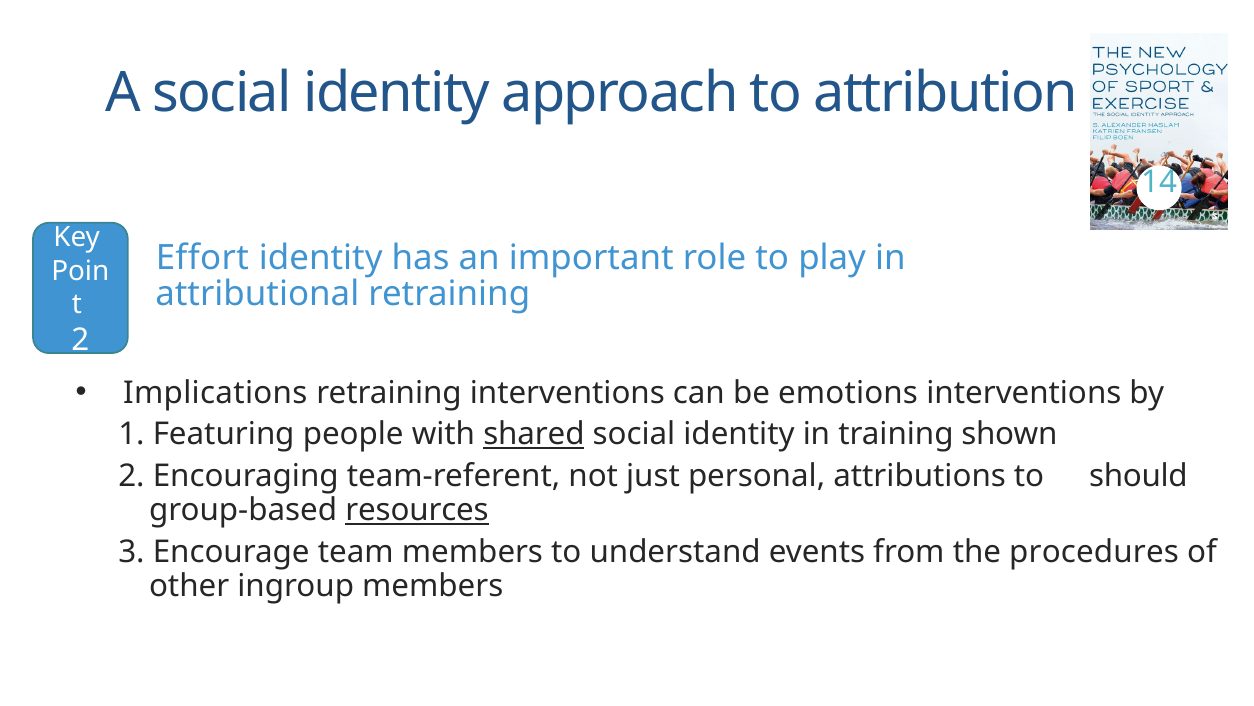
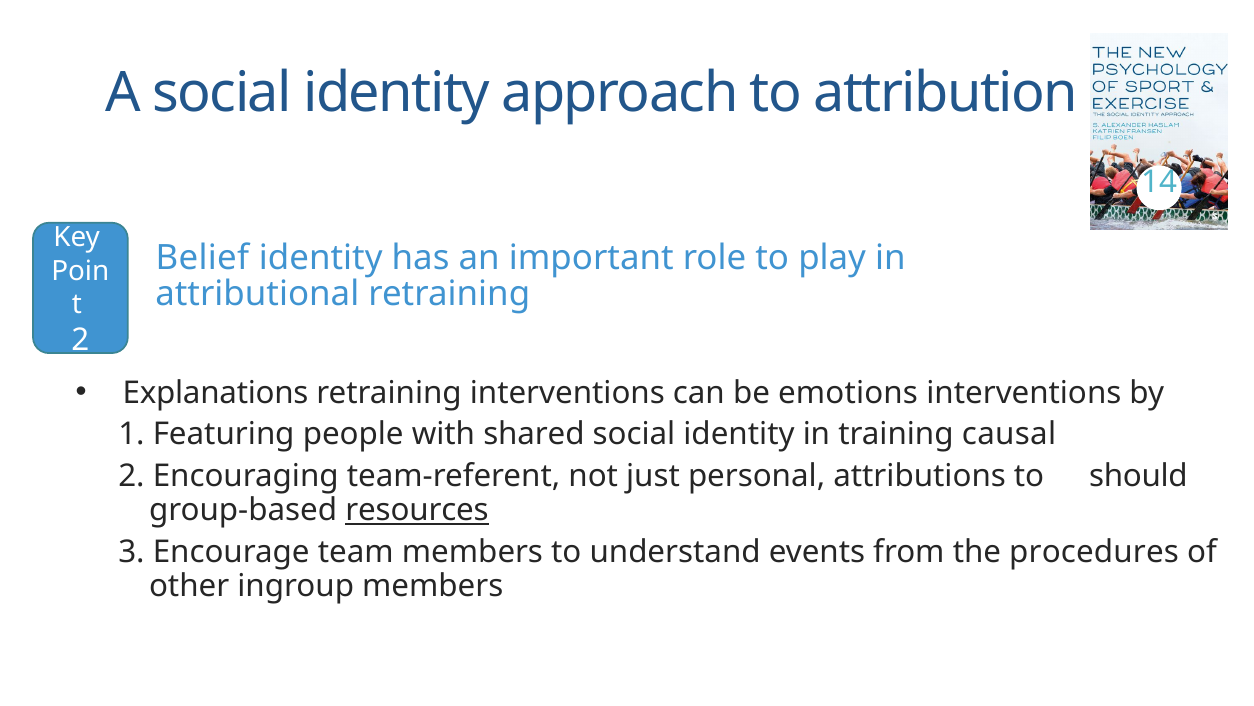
Effort: Effort -> Belief (202, 258)
Implications: Implications -> Explanations (216, 392)
shared underline: present -> none (534, 434)
shown: shown -> causal (1009, 434)
